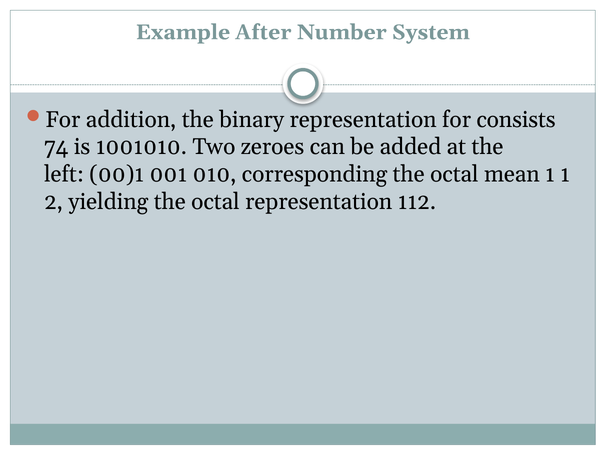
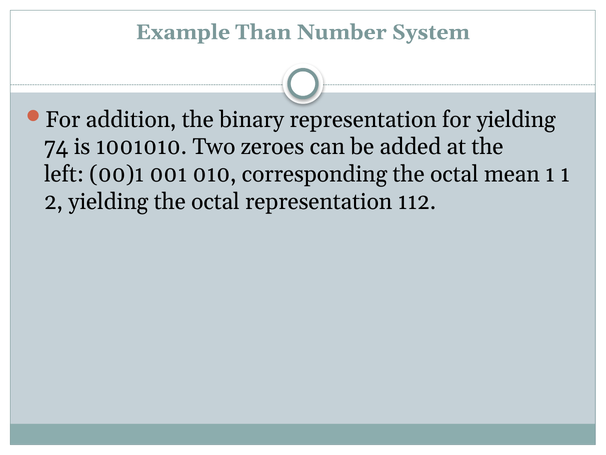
After: After -> Than (263, 32)
for consists: consists -> yielding (516, 119)
